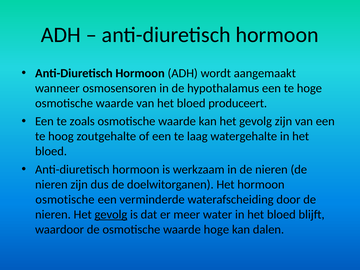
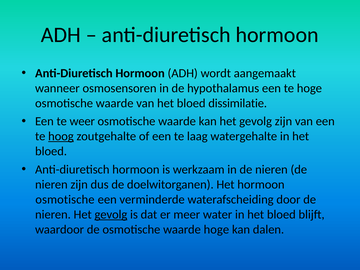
produceert: produceert -> dissimilatie (238, 103)
zoals: zoals -> weer (82, 121)
hoog underline: none -> present (61, 136)
